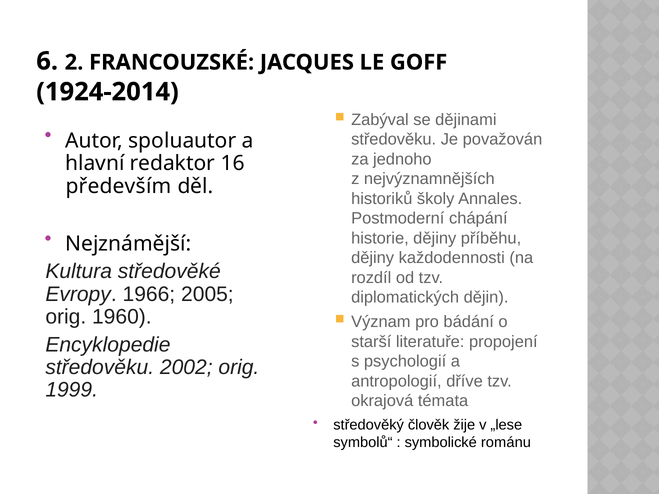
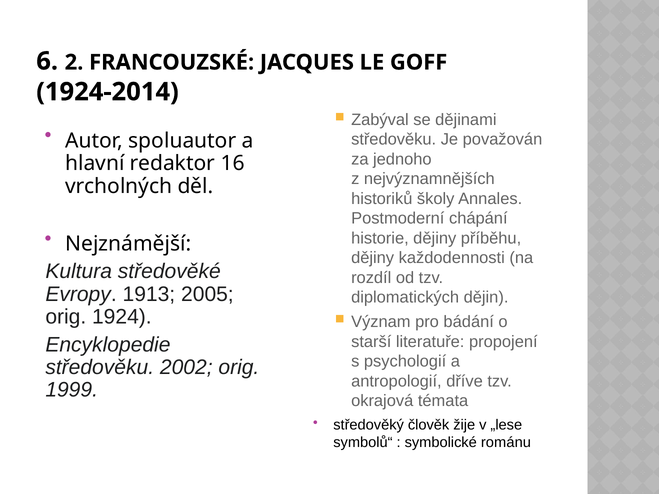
především: především -> vrcholných (119, 186)
1966: 1966 -> 1913 (149, 294)
1960: 1960 -> 1924 (122, 317)
